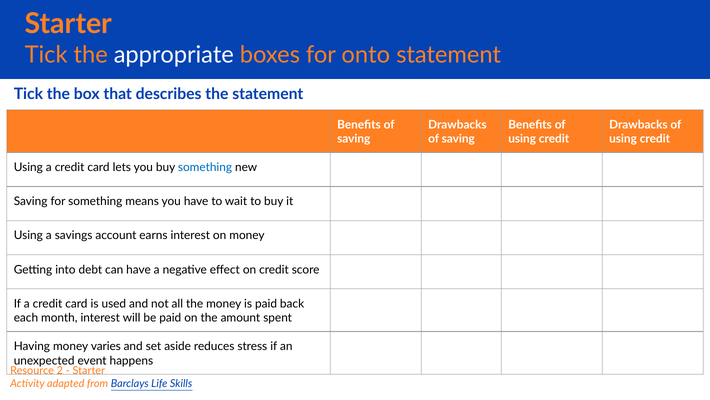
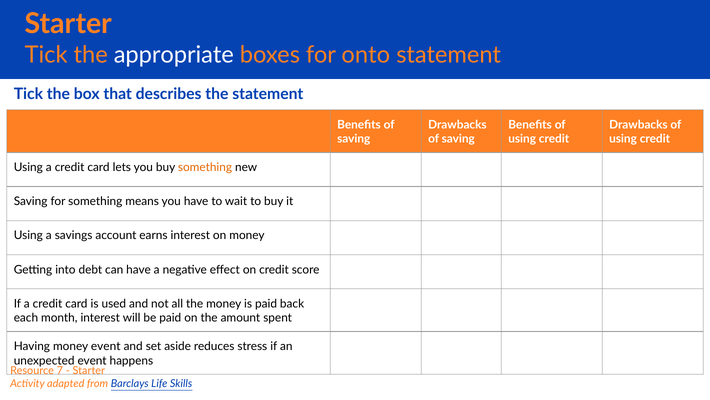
something colour: blue -> orange (205, 167)
money varies: varies -> event (106, 346)
2: 2 -> 7 (60, 370)
